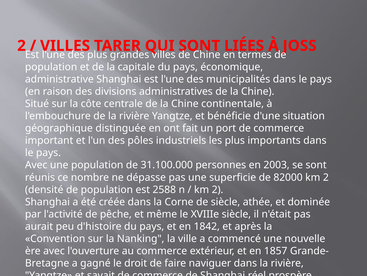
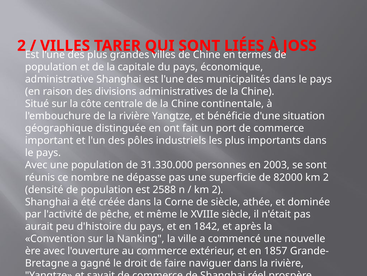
31.100.000: 31.100.000 -> 31.330.000 (167, 165)
